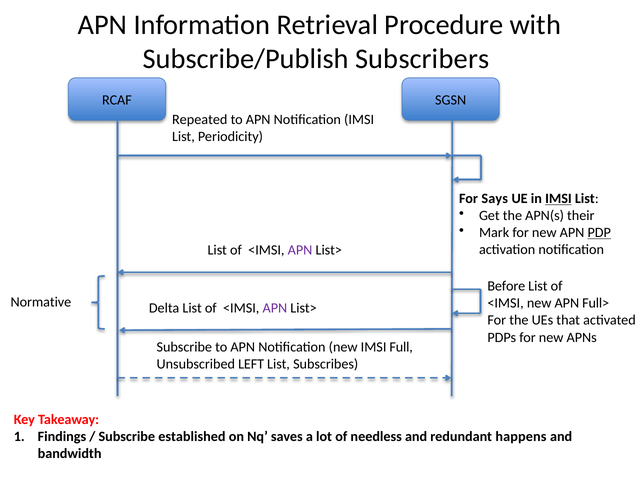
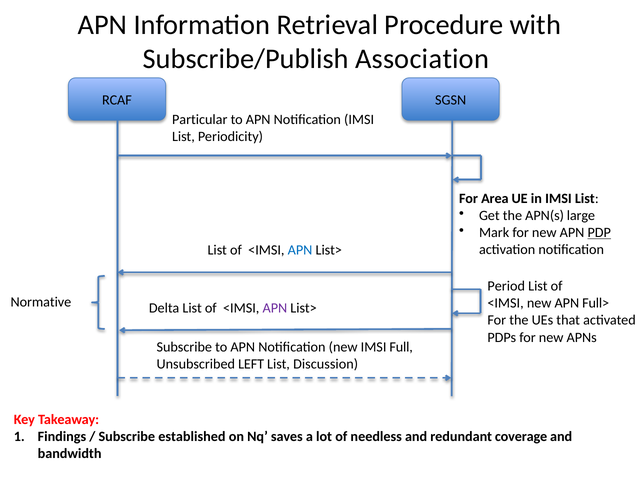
Subscribers: Subscribers -> Association (422, 59)
Repeated: Repeated -> Particular (200, 120)
Says: Says -> Area (495, 199)
IMSI underline: present -> none (558, 199)
their: their -> large (581, 216)
APN colour: purple -> blue (300, 250)
Before: Before -> Period (506, 286)
Subscribes: Subscribes -> Discussion (326, 364)
happens: happens -> coverage (521, 437)
